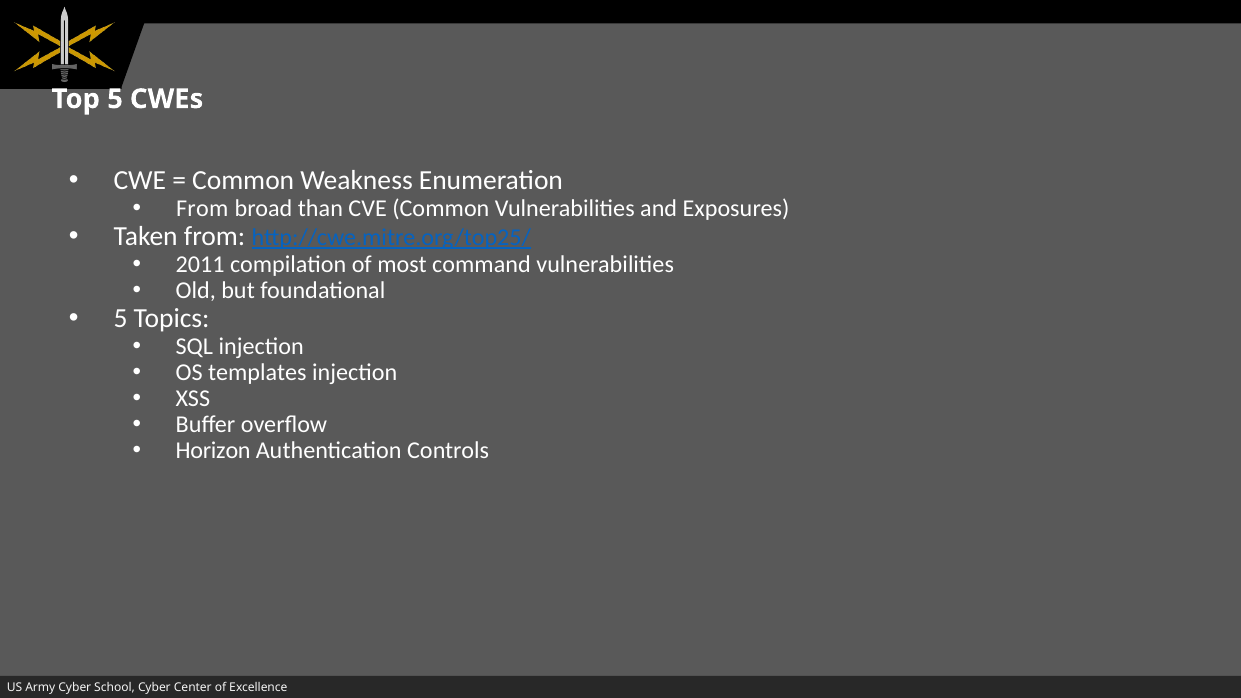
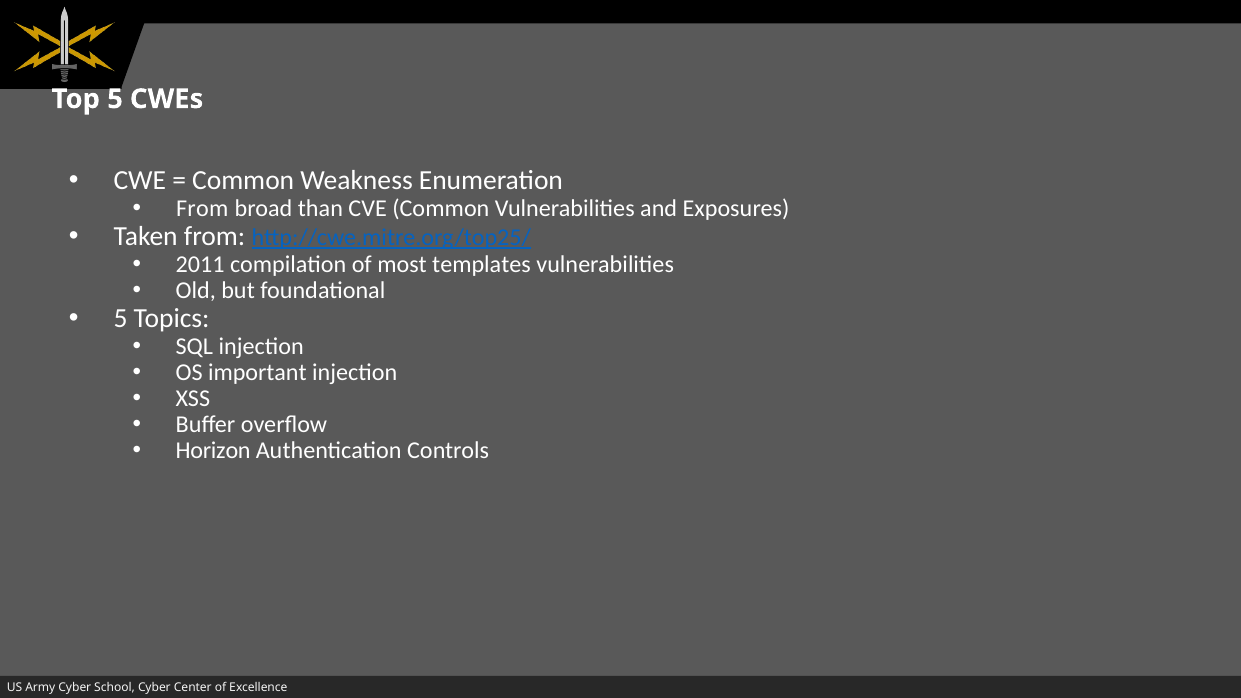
command: command -> templates (481, 264)
templates: templates -> important (257, 372)
